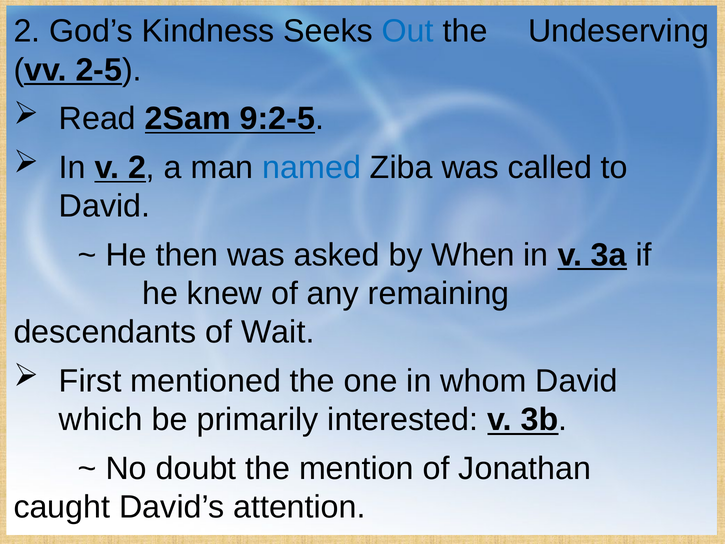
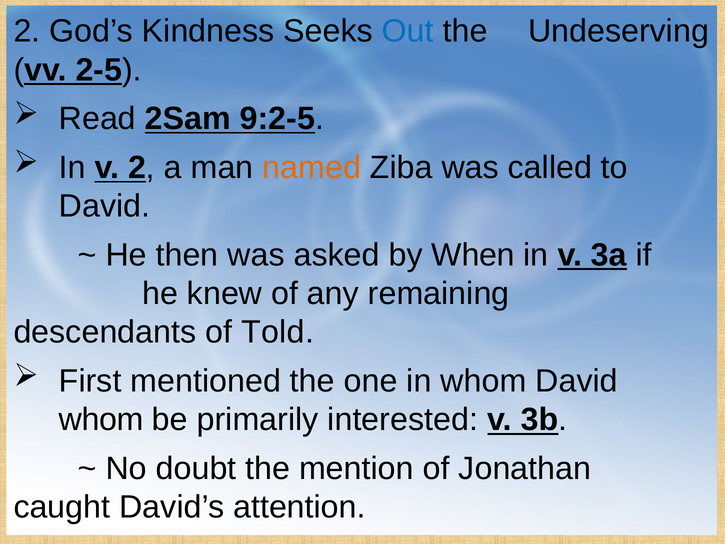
named colour: blue -> orange (312, 167)
Wait: Wait -> Told (278, 332)
which: which -> whom (101, 420)
